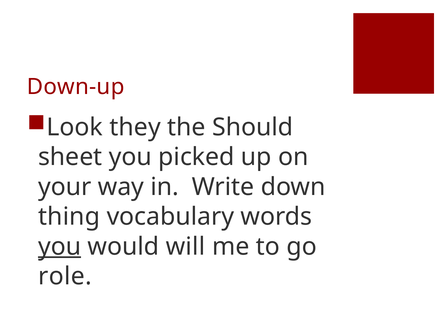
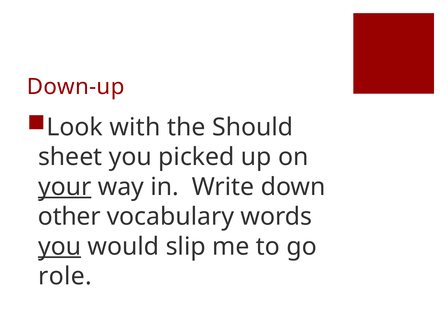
they: they -> with (135, 127)
your underline: none -> present (65, 187)
thing: thing -> other (69, 217)
will: will -> slip (186, 247)
